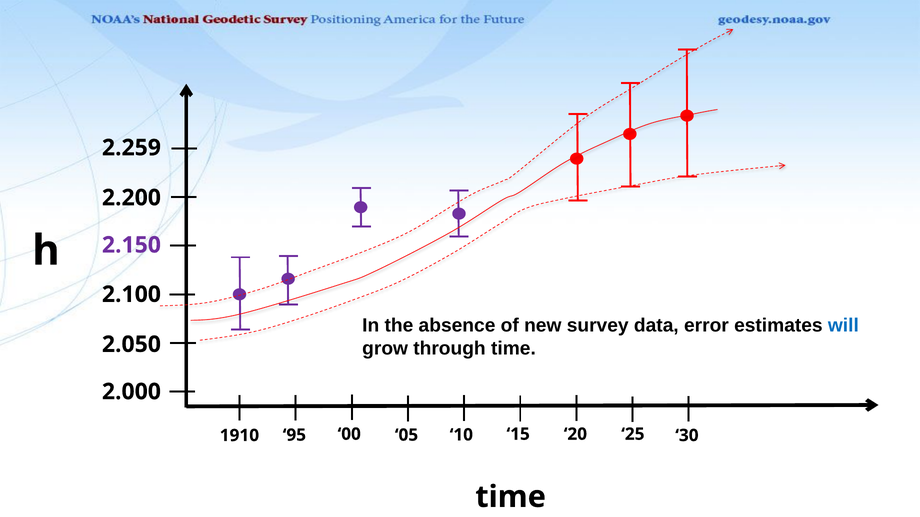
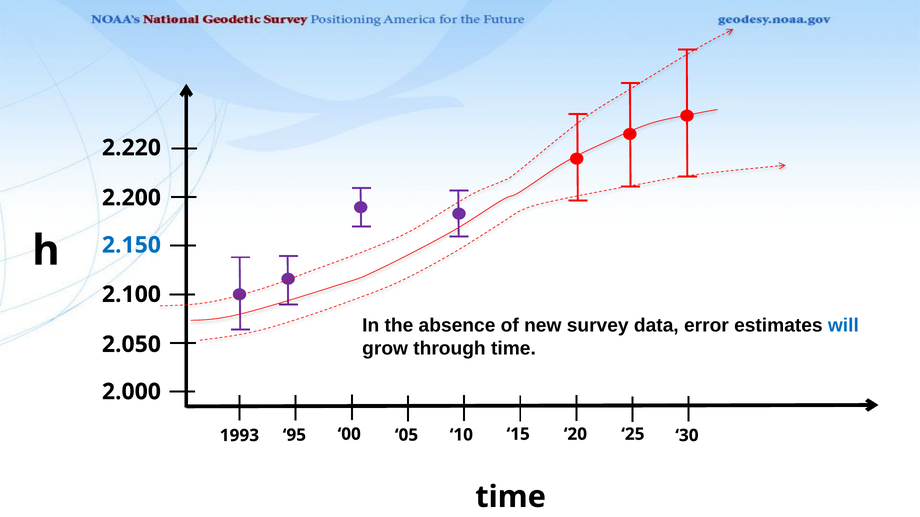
2.259: 2.259 -> 2.220 (131, 148)
2.150 colour: purple -> blue (131, 245)
1910: 1910 -> 1993 (239, 436)
